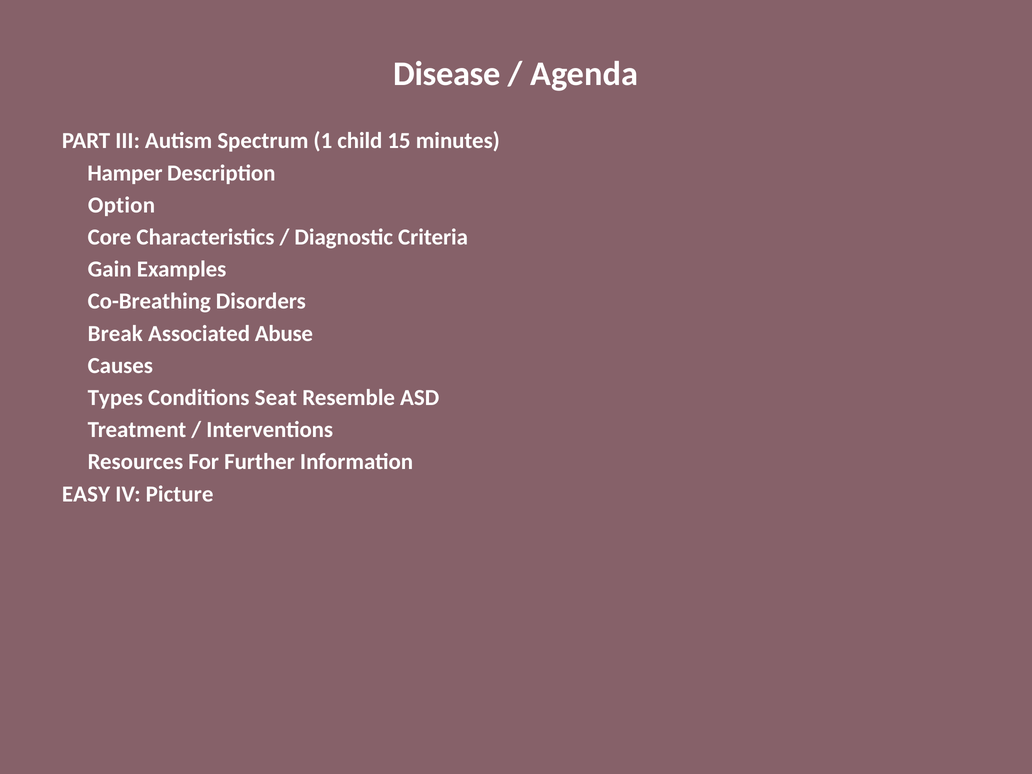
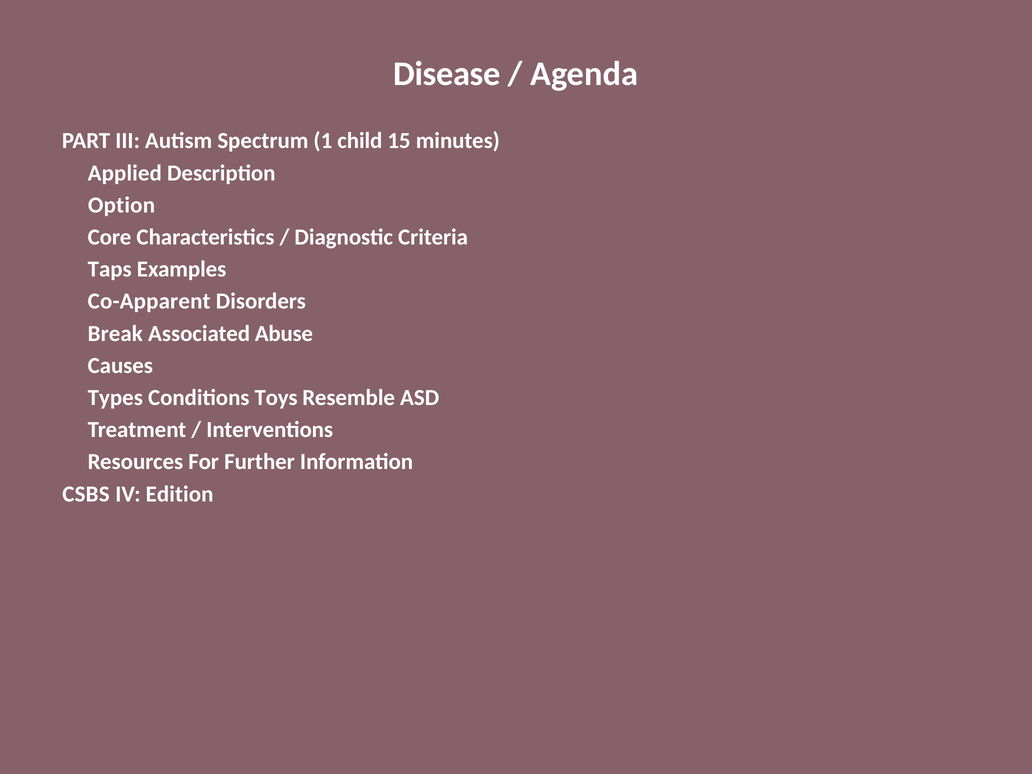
Hamper: Hamper -> Applied (125, 173)
Gain: Gain -> Taps (110, 269)
Co-Breathing: Co-Breathing -> Co-Apparent (149, 301)
Seat: Seat -> Toys (276, 398)
EASY: EASY -> CSBS (86, 494)
Picture: Picture -> Edition (180, 494)
